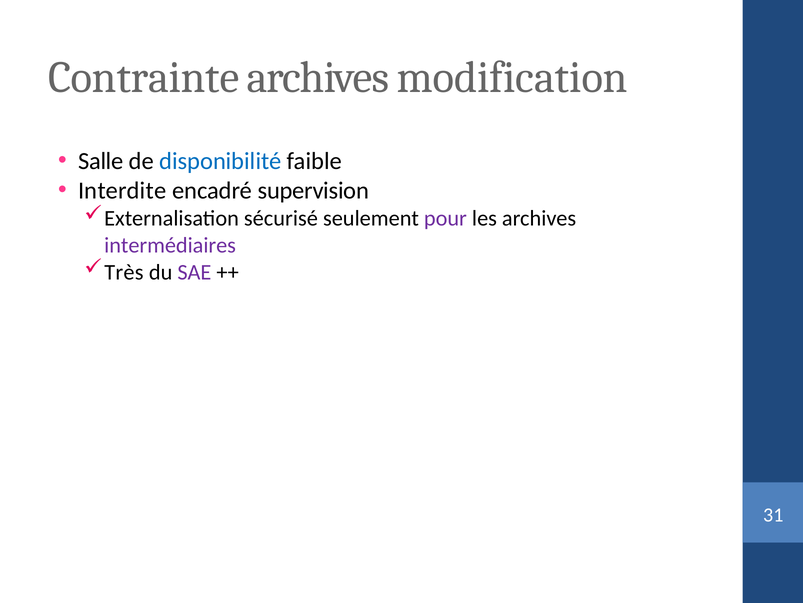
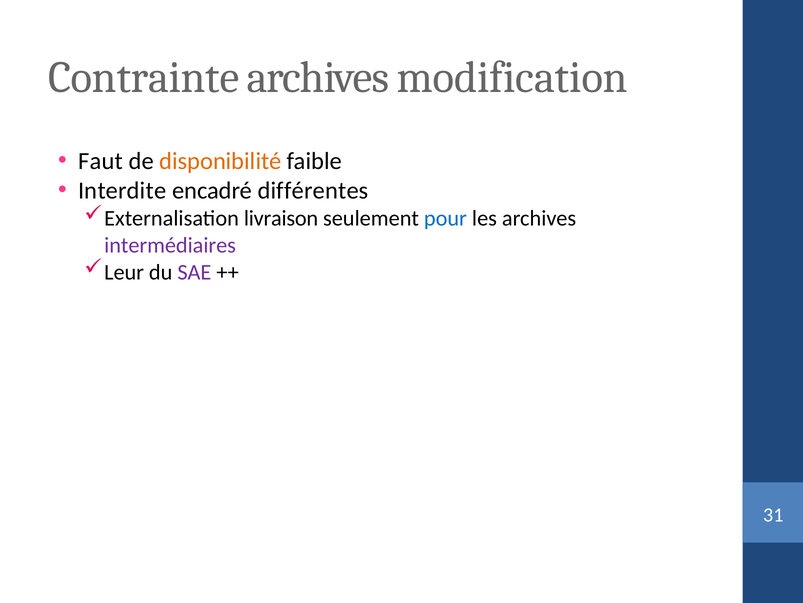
Salle: Salle -> Faut (101, 161)
disponibilité colour: blue -> orange (220, 161)
supervision: supervision -> différentes (313, 190)
sécurisé: sécurisé -> livraison (281, 218)
pour colour: purple -> blue (445, 218)
Très: Très -> Leur (124, 272)
